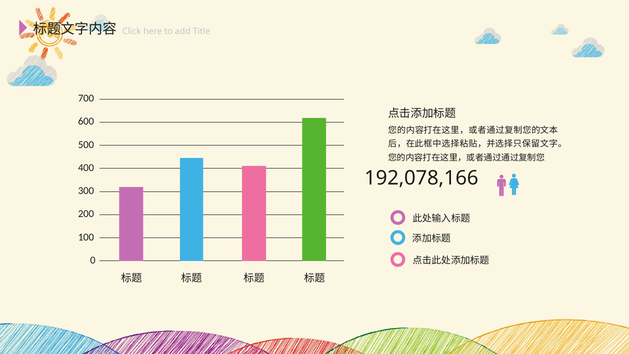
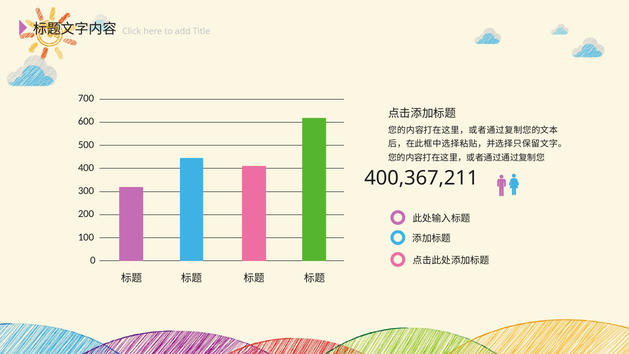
192,078,166: 192,078,166 -> 400,367,211 (421, 178)
